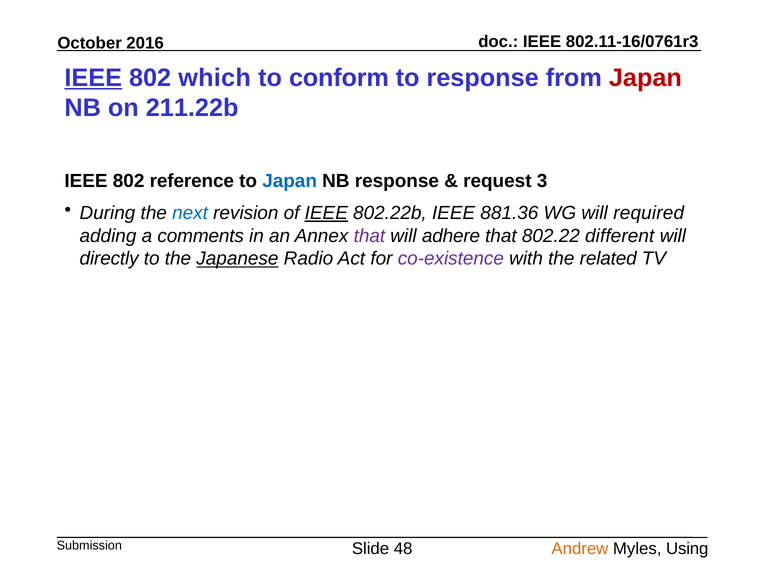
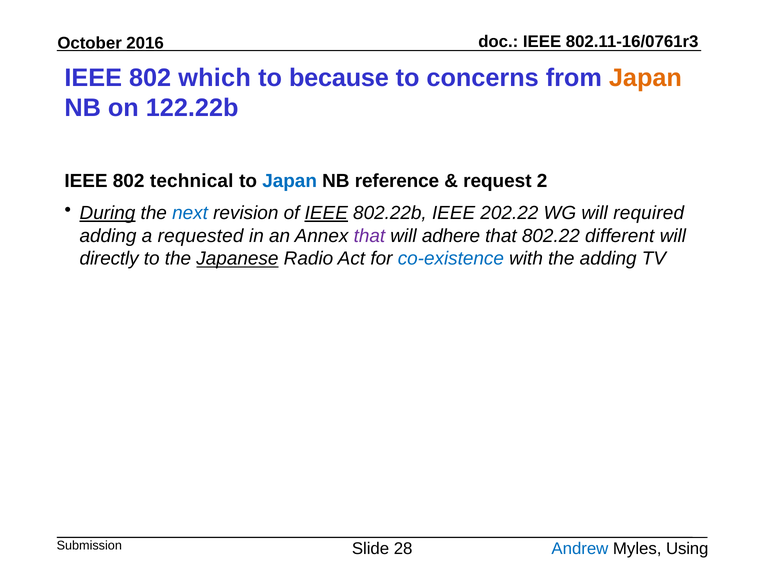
IEEE underline: present -> none (93, 78)
conform: conform -> because (339, 78)
to response: response -> concerns (483, 78)
Japan colour: red -> orange (645, 78)
211.22b: 211.22b -> 122.22b (192, 108)
reference: reference -> technical (192, 181)
NB response: response -> reference (397, 181)
3: 3 -> 2 (542, 181)
During underline: none -> present (107, 213)
881.36: 881.36 -> 202.22 (509, 213)
comments: comments -> requested (201, 236)
co-existence colour: purple -> blue (451, 258)
the related: related -> adding (608, 258)
48: 48 -> 28 (403, 548)
Andrew colour: orange -> blue (580, 548)
